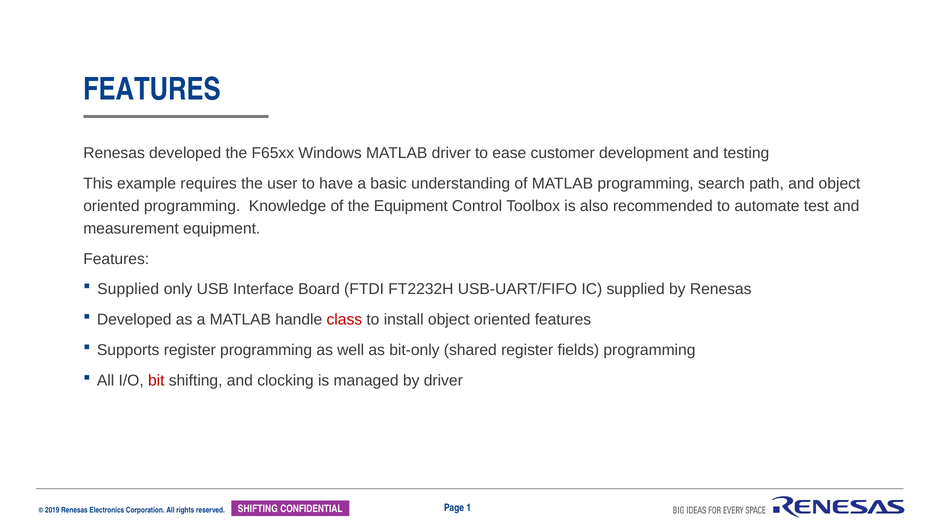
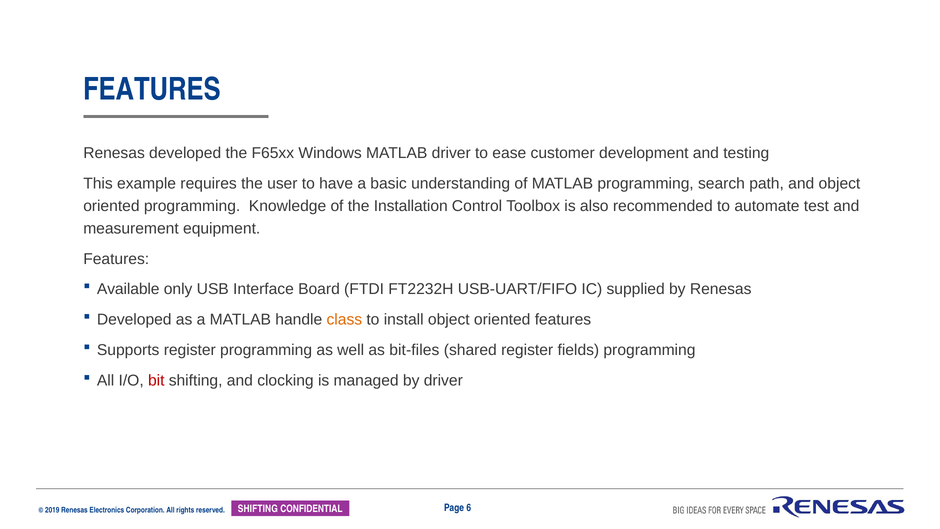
the Equipment: Equipment -> Installation (411, 206)
Supplied: Supplied -> Available (128, 289)
class colour: red -> orange (344, 320)
bit-only: bit-only -> bit-files (414, 350)
1: 1 -> 6 (469, 508)
